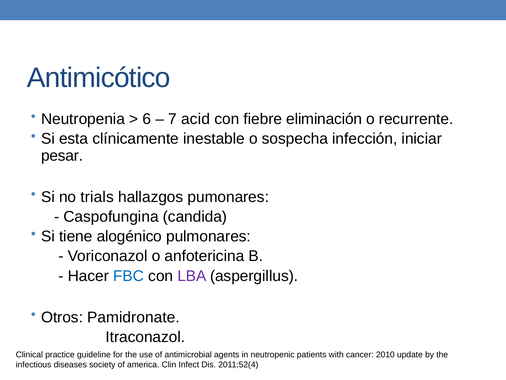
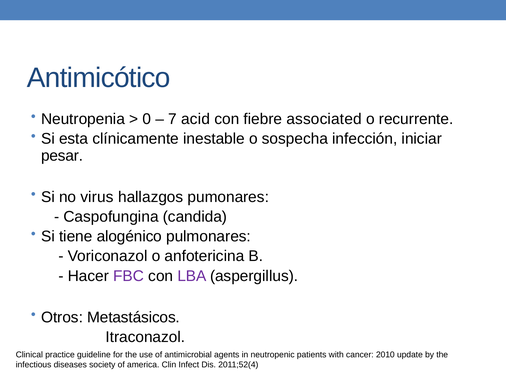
6: 6 -> 0 (147, 119)
eliminación: eliminación -> associated (324, 119)
trials: trials -> virus (97, 197)
FBC colour: blue -> purple (129, 276)
Pamidronate: Pamidronate -> Metastásicos (134, 317)
